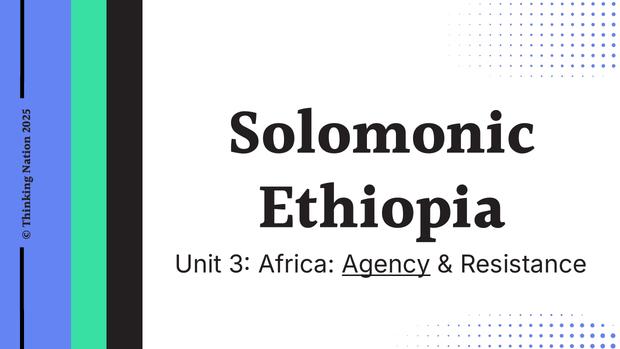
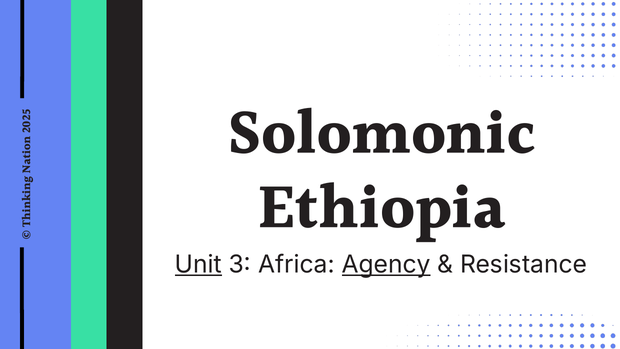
Unit underline: none -> present (198, 264)
